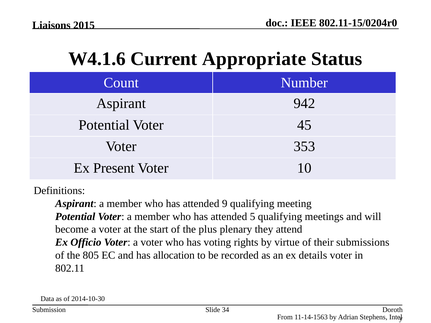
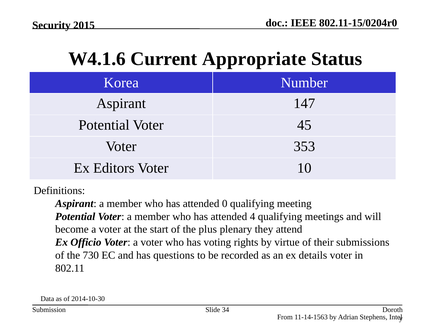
Liaisons: Liaisons -> Security (51, 25)
Count: Count -> Korea (121, 83)
942: 942 -> 147 (304, 104)
Present: Present -> Editors (114, 168)
9: 9 -> 0 (225, 204)
5: 5 -> 4 (253, 217)
805: 805 -> 730 (91, 255)
allocation: allocation -> questions (174, 255)
